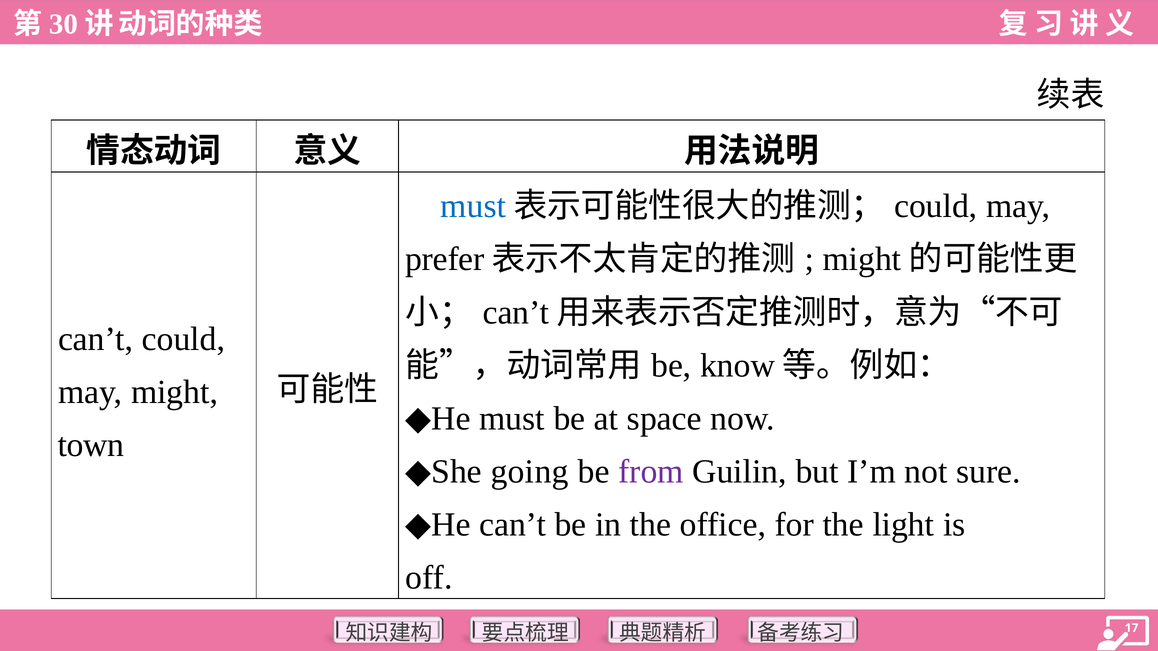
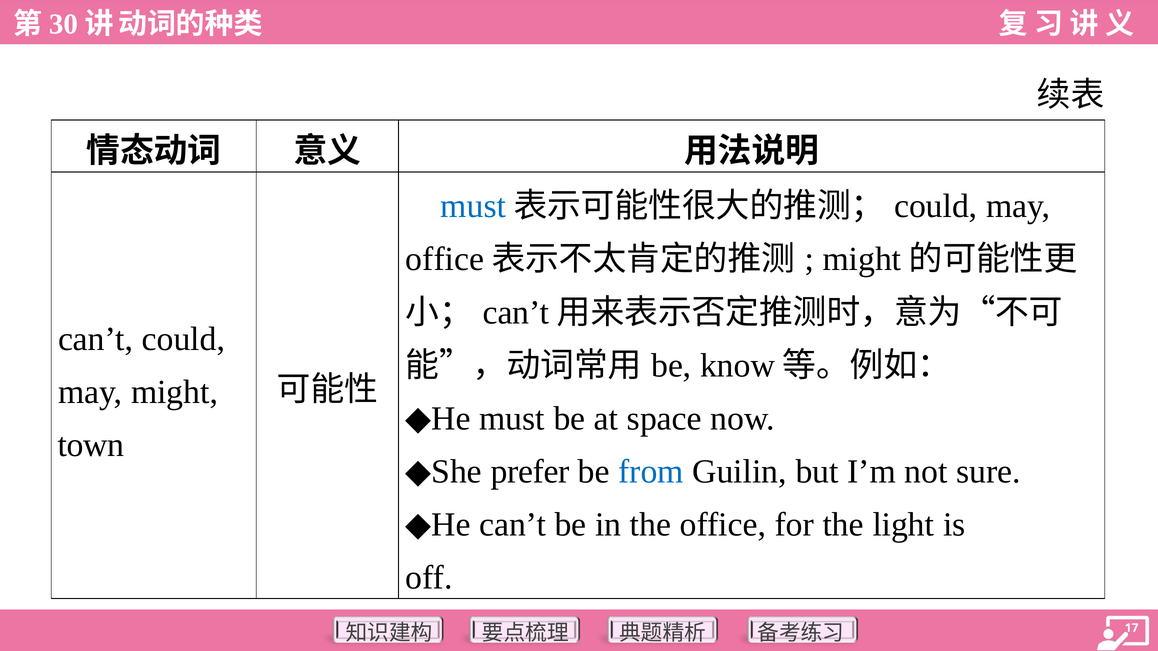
prefer: prefer -> office (445, 259)
going: going -> prefer (530, 472)
from colour: purple -> blue (651, 472)
